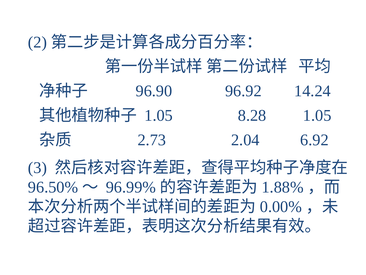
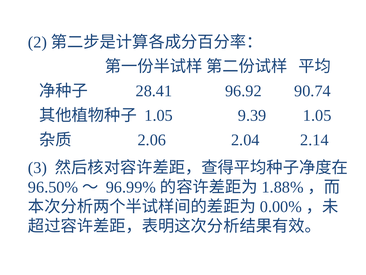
96.90: 96.90 -> 28.41 (154, 91)
14.24: 14.24 -> 90.74 (313, 91)
8.28: 8.28 -> 9.39 (252, 115)
2.73: 2.73 -> 2.06 (152, 140)
6.92: 6.92 -> 2.14 (314, 140)
